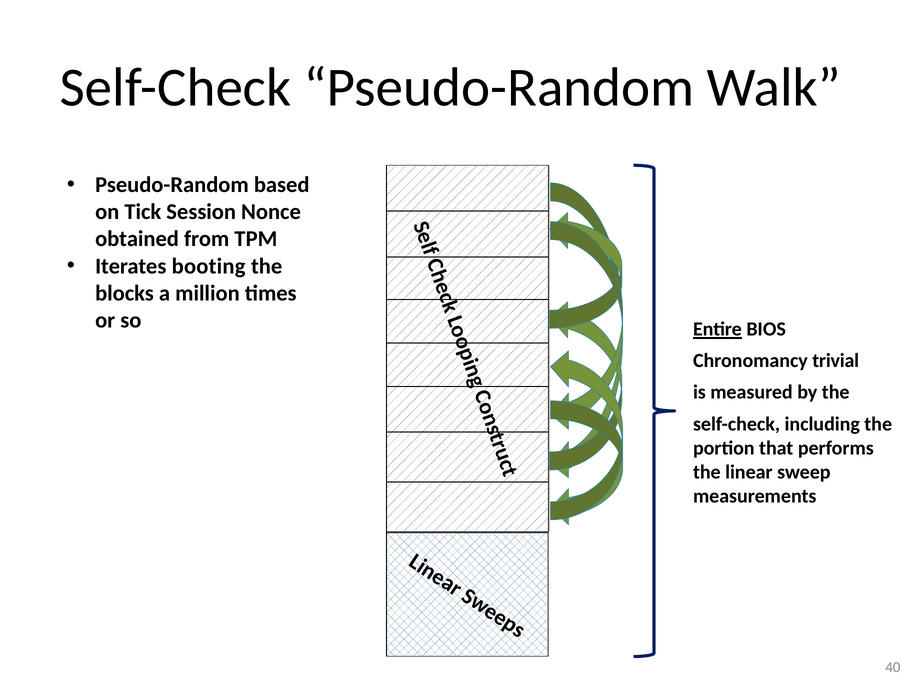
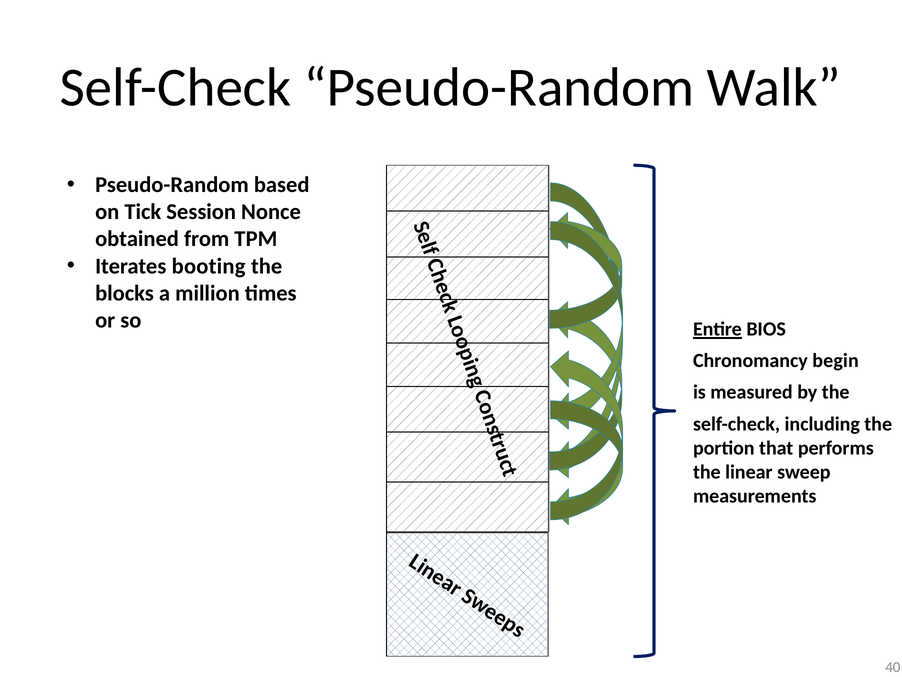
trivial: trivial -> begin (836, 361)
